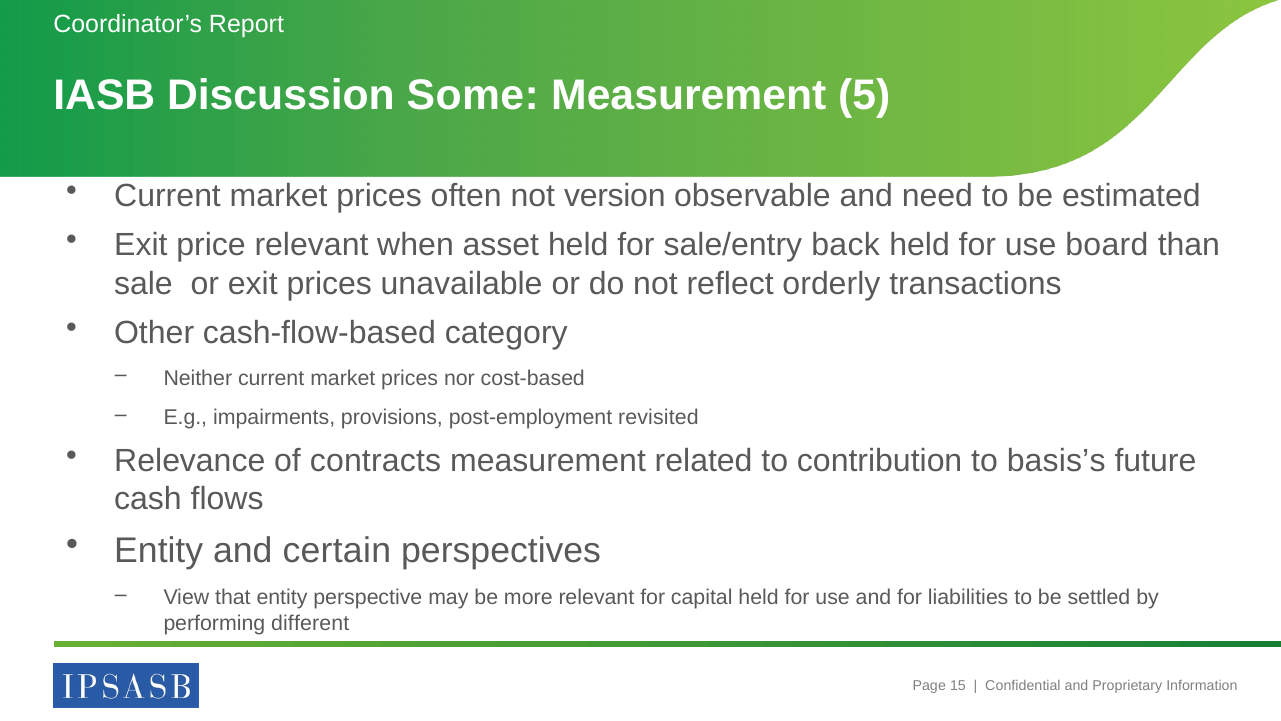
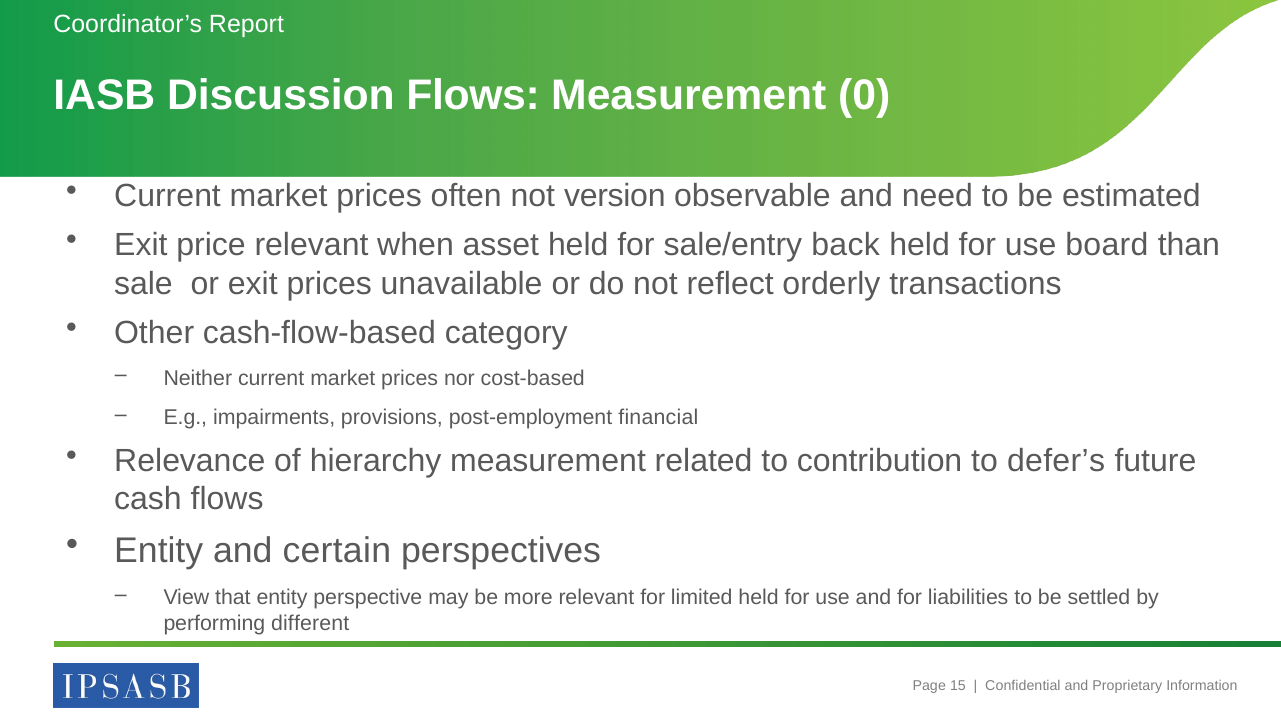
Discussion Some: Some -> Flows (473, 96)
5: 5 -> 0 (864, 96)
revisited: revisited -> financial (658, 417)
contracts: contracts -> hierarchy (376, 461)
basis’s: basis’s -> defer’s (1056, 461)
capital: capital -> limited (702, 598)
